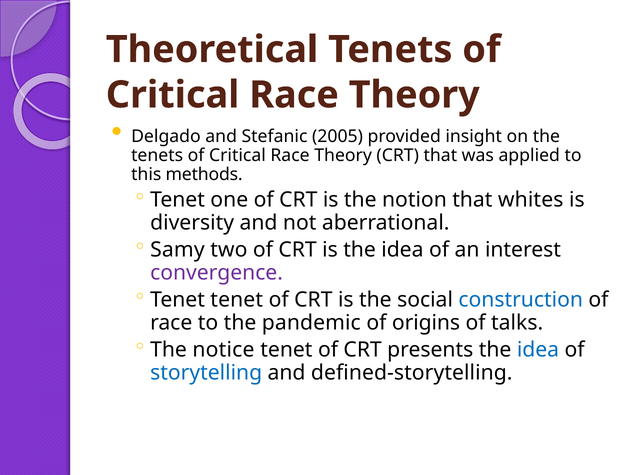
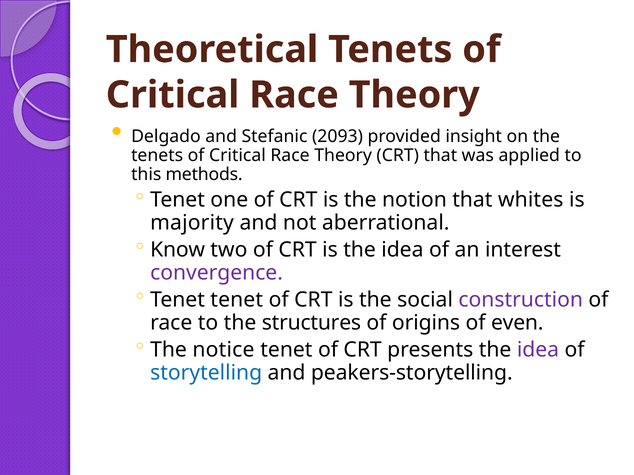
2005: 2005 -> 2093 (338, 136)
diversity: diversity -> majority (192, 223)
Samy: Samy -> Know (178, 250)
construction colour: blue -> purple (521, 300)
pandemic: pandemic -> structures (311, 323)
talks: talks -> even (517, 323)
idea colour: blue -> purple (538, 350)
defined-storytelling: defined-storytelling -> peakers-storytelling (412, 373)
